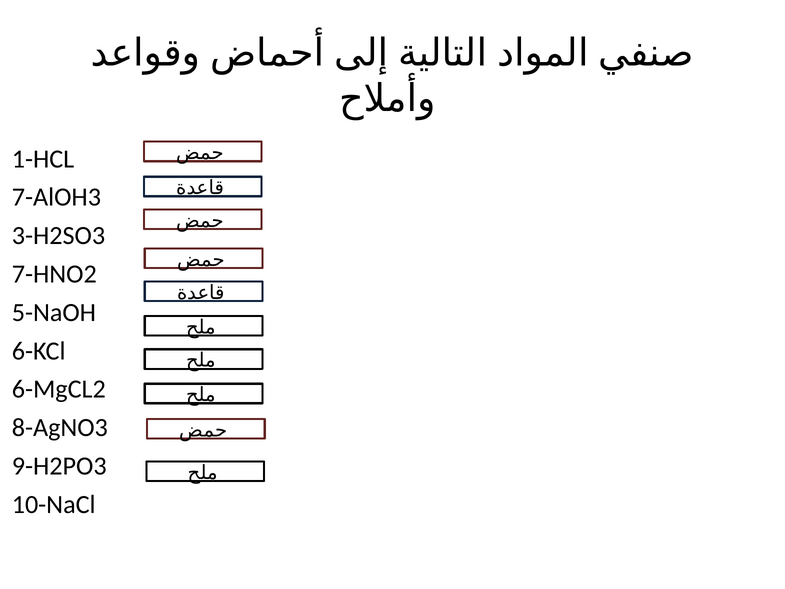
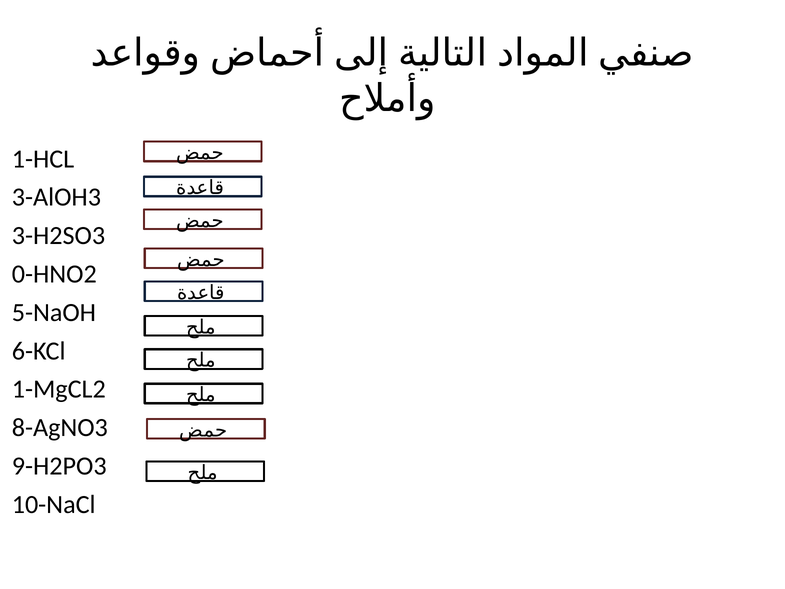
7-AlOH3: 7-AlOH3 -> 3-AlOH3 (56, 197)
7-HNO2: 7-HNO2 -> 0-HNO2 (54, 274)
6-MgCL2: 6-MgCL2 -> 1-MgCL2 (59, 389)
